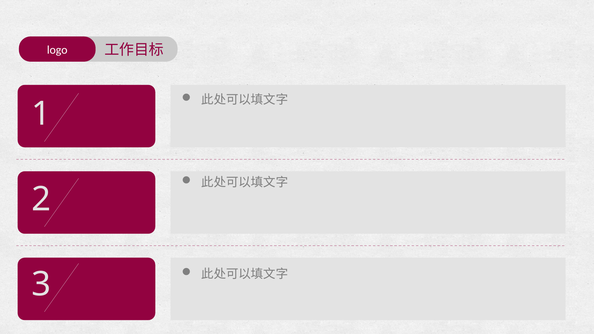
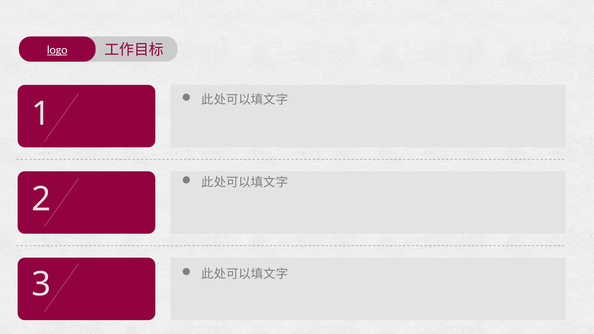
logo underline: none -> present (57, 50)
